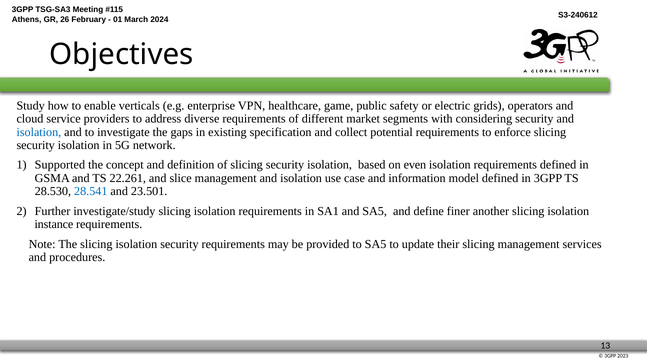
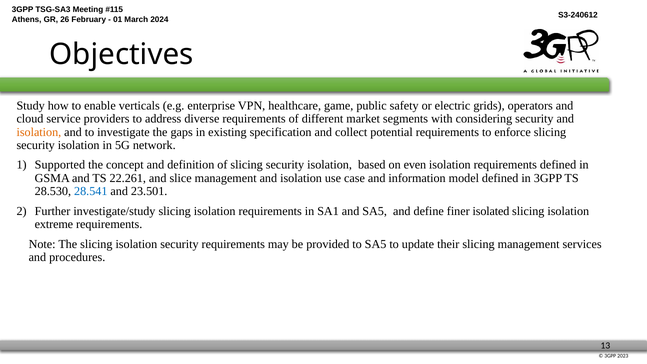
isolation colour: blue -> orange (39, 132)
another: another -> isolated (491, 211)
instance: instance -> extreme (54, 224)
